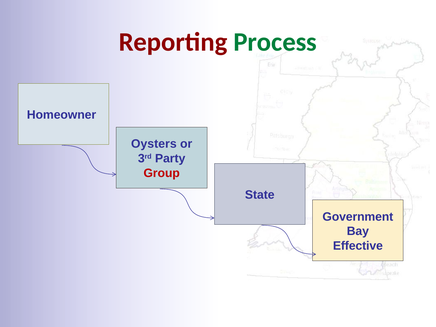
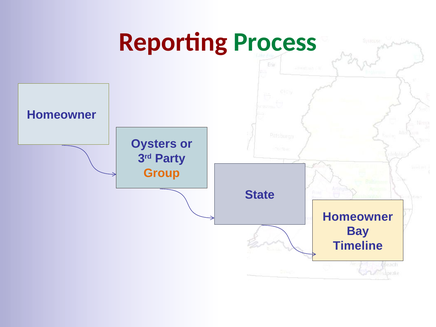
Group colour: red -> orange (162, 173)
Government: Government -> Homeowner (358, 217)
Effective: Effective -> Timeline (358, 246)
